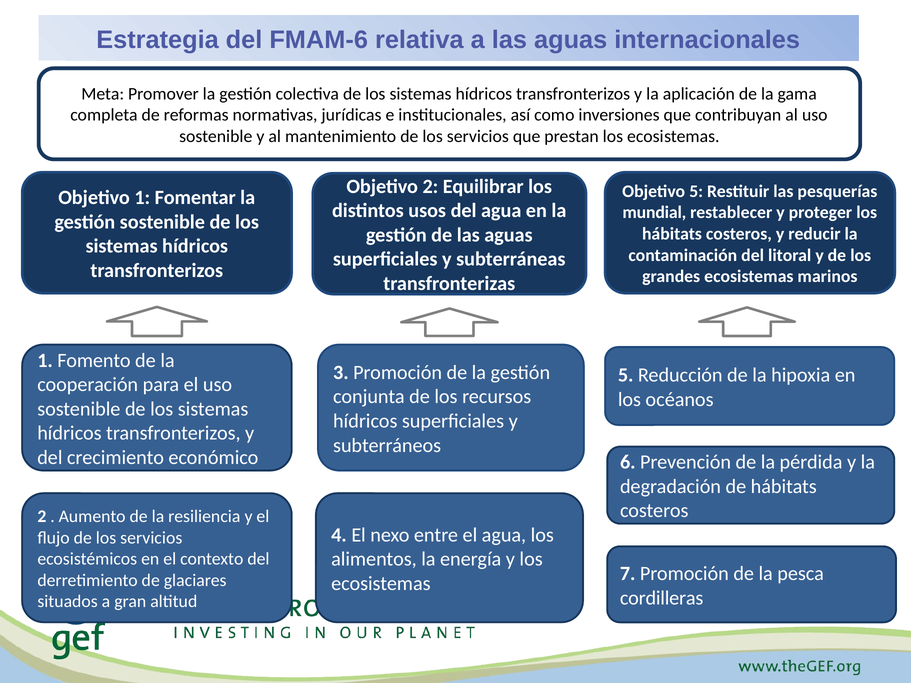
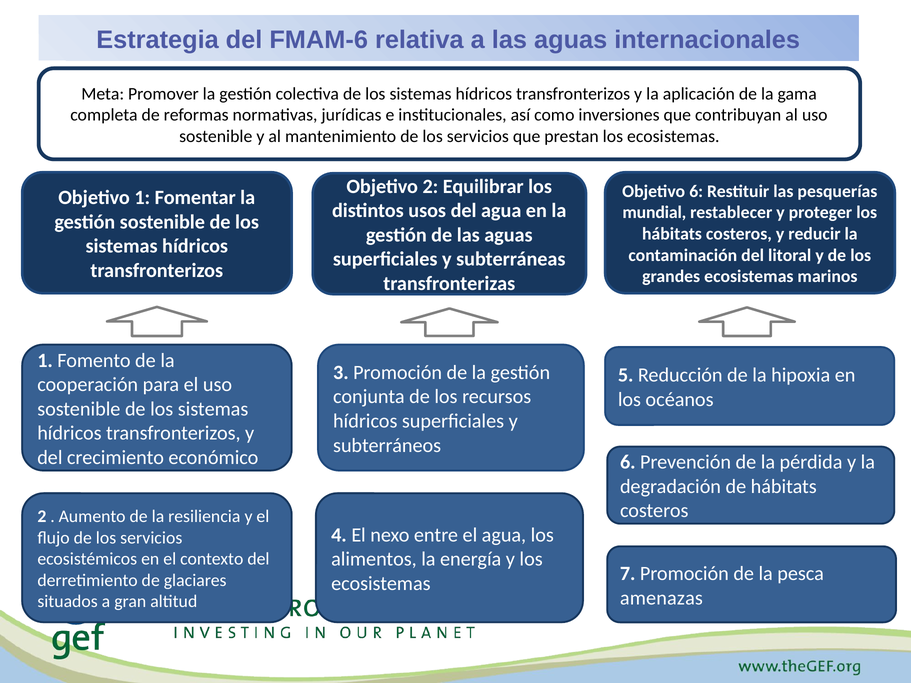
Objetivo 5: 5 -> 6 (696, 191)
cordilleras: cordilleras -> amenazas (661, 598)
